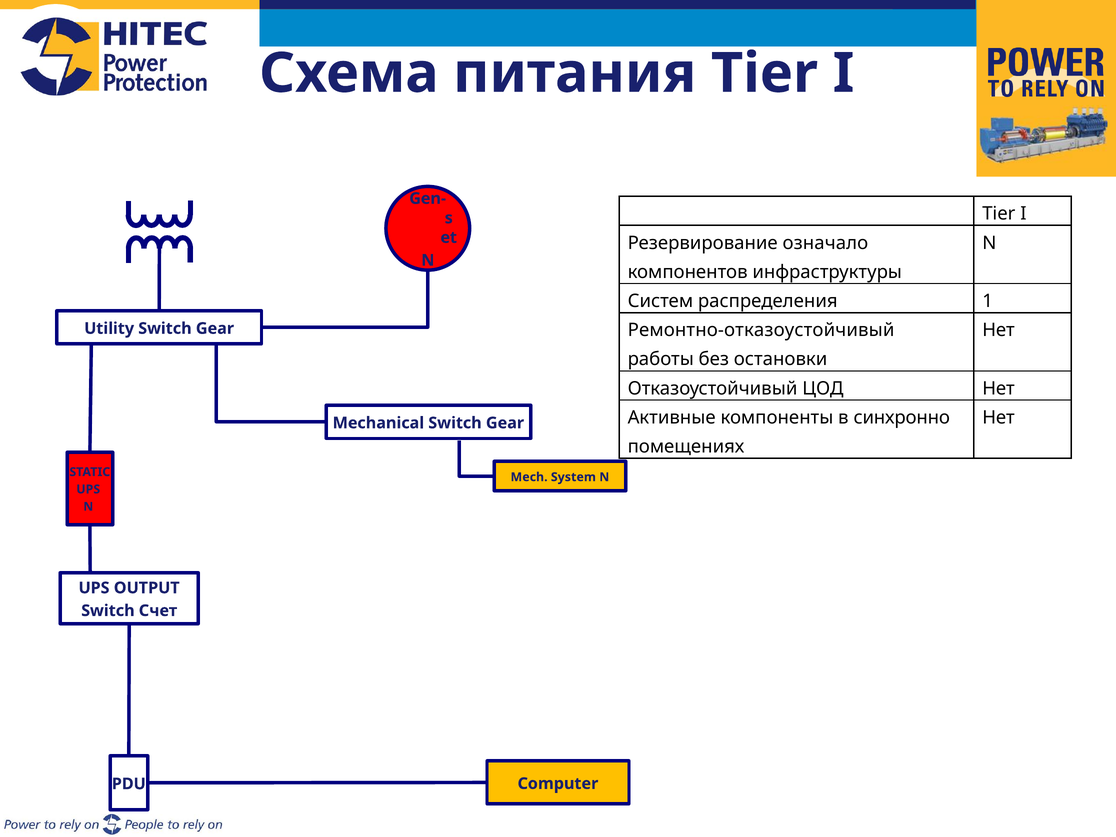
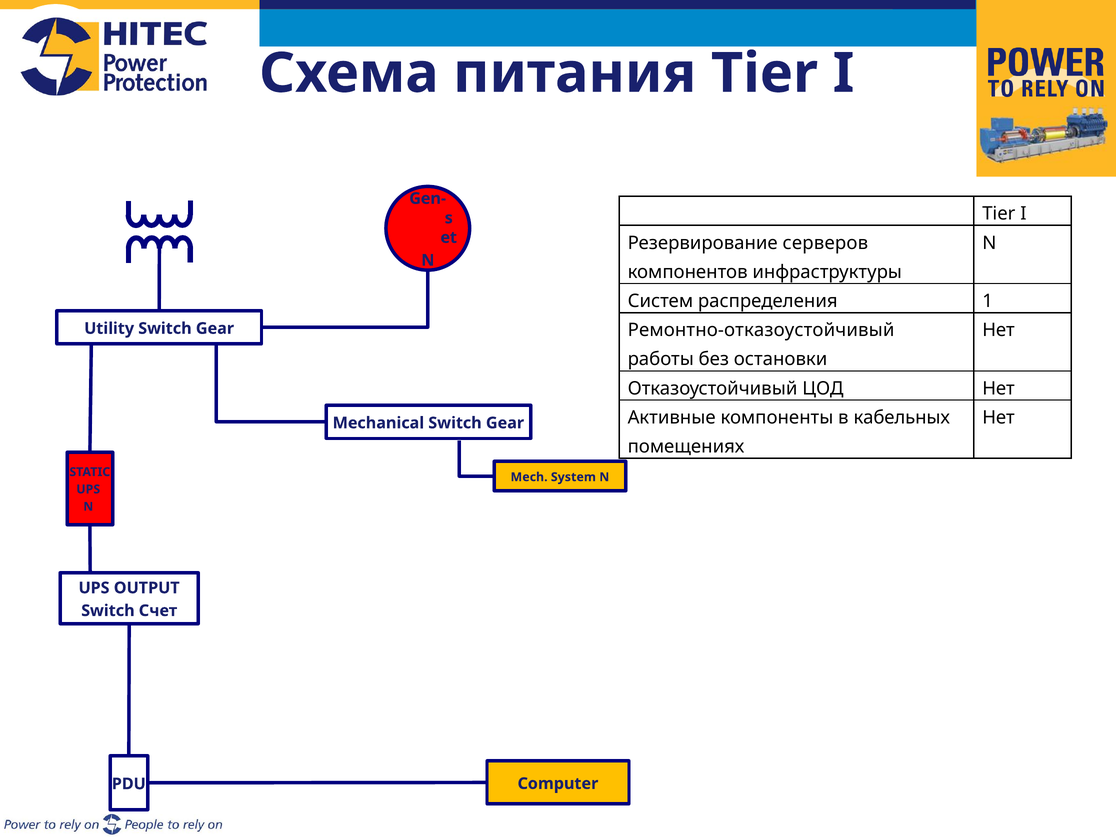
означало: означало -> серверов (825, 243)
синхронно: синхронно -> кабельных (902, 418)
